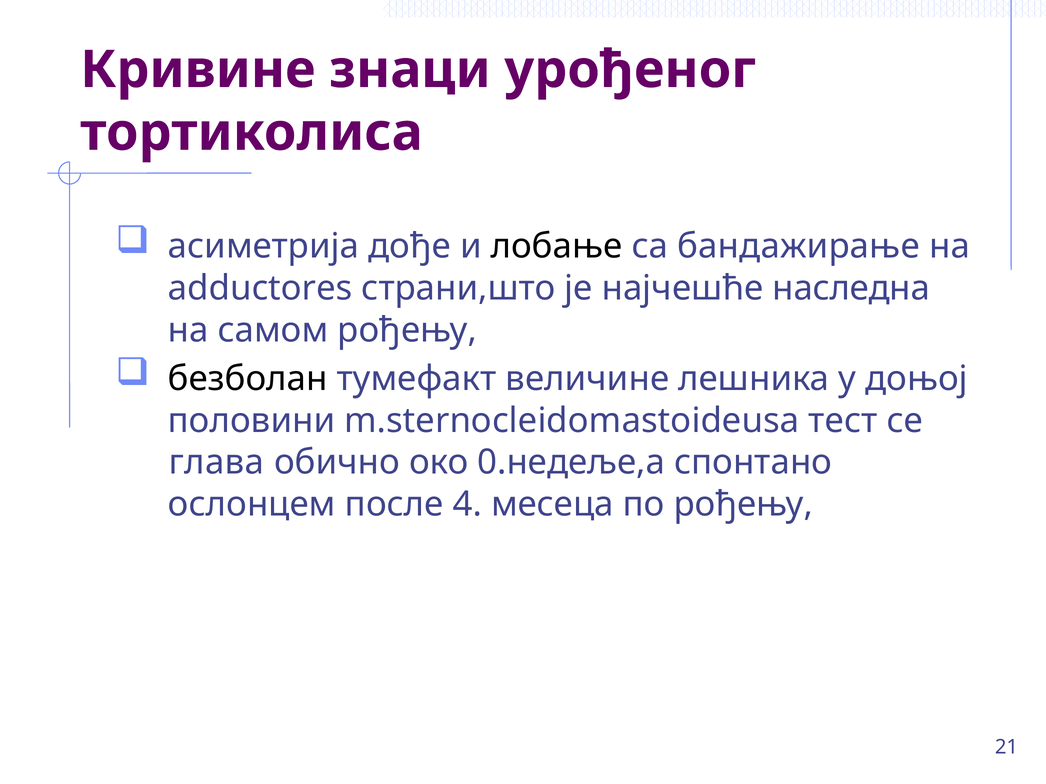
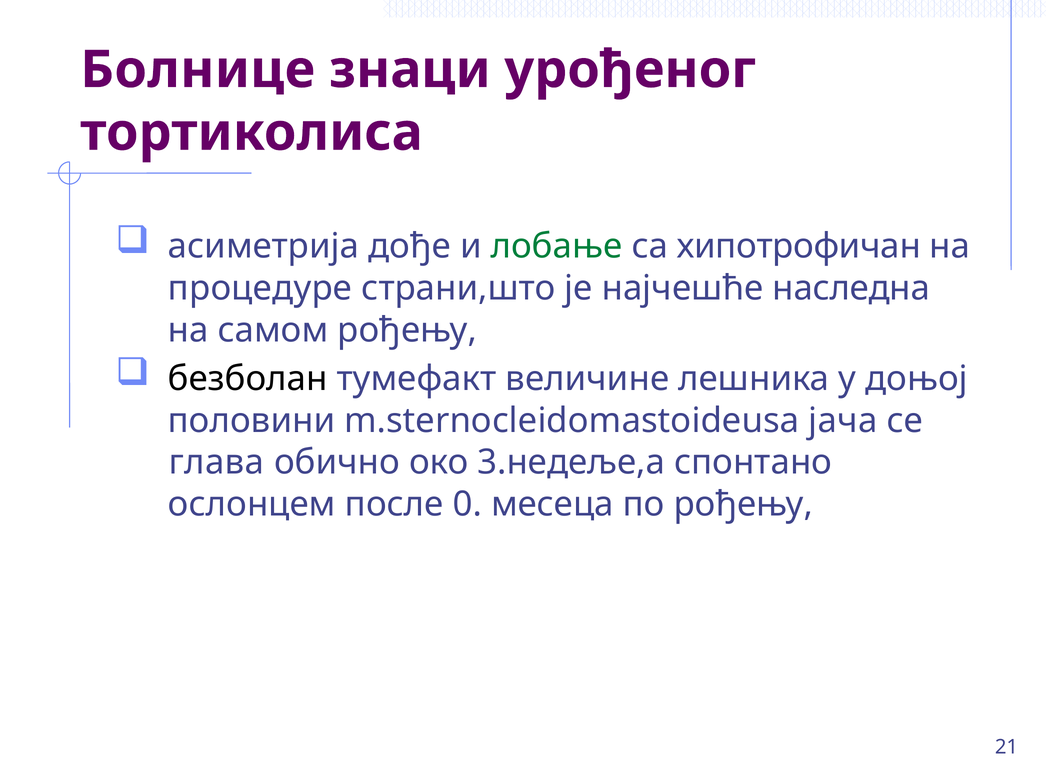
Кривине: Кривине -> Болнице (198, 70)
лобање colour: black -> green (557, 247)
бандажирање: бандажирање -> хипотрофичан (799, 247)
adductores: adductores -> процедуре (260, 288)
тест: тест -> јача (843, 421)
0.недеље,а: 0.недеље,а -> 3.недеље,а (571, 463)
4: 4 -> 0 (467, 505)
